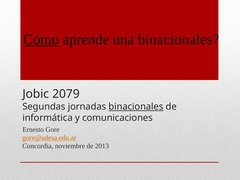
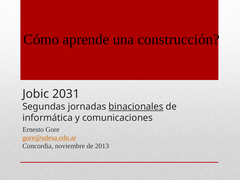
Cómo underline: present -> none (41, 40)
una binacionales: binacionales -> construcción (179, 40)
2079: 2079 -> 2031 (66, 94)
